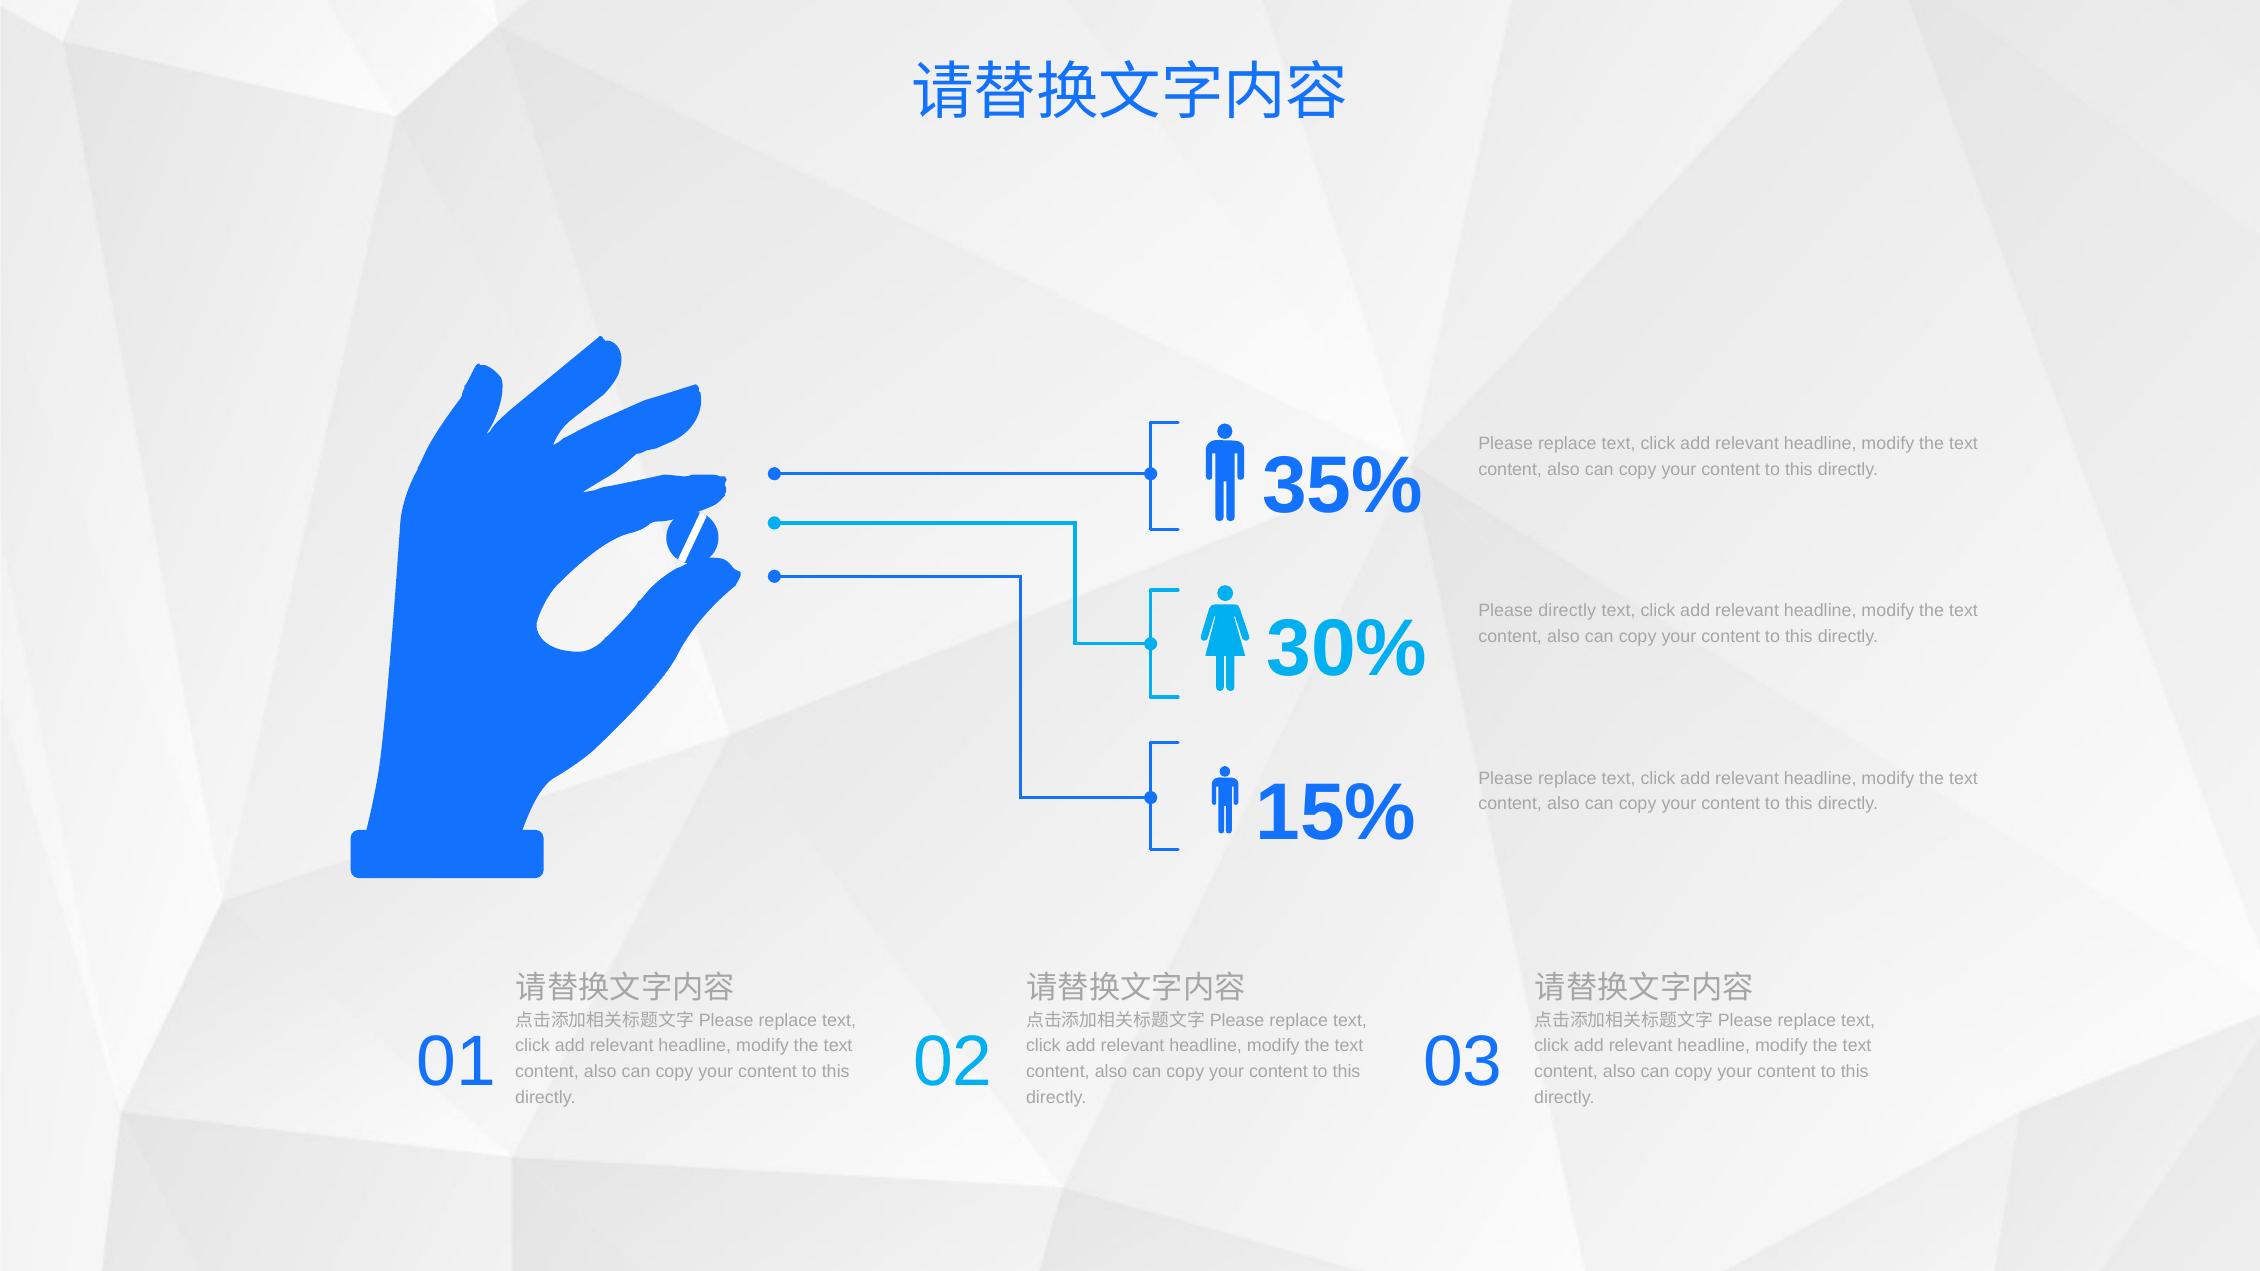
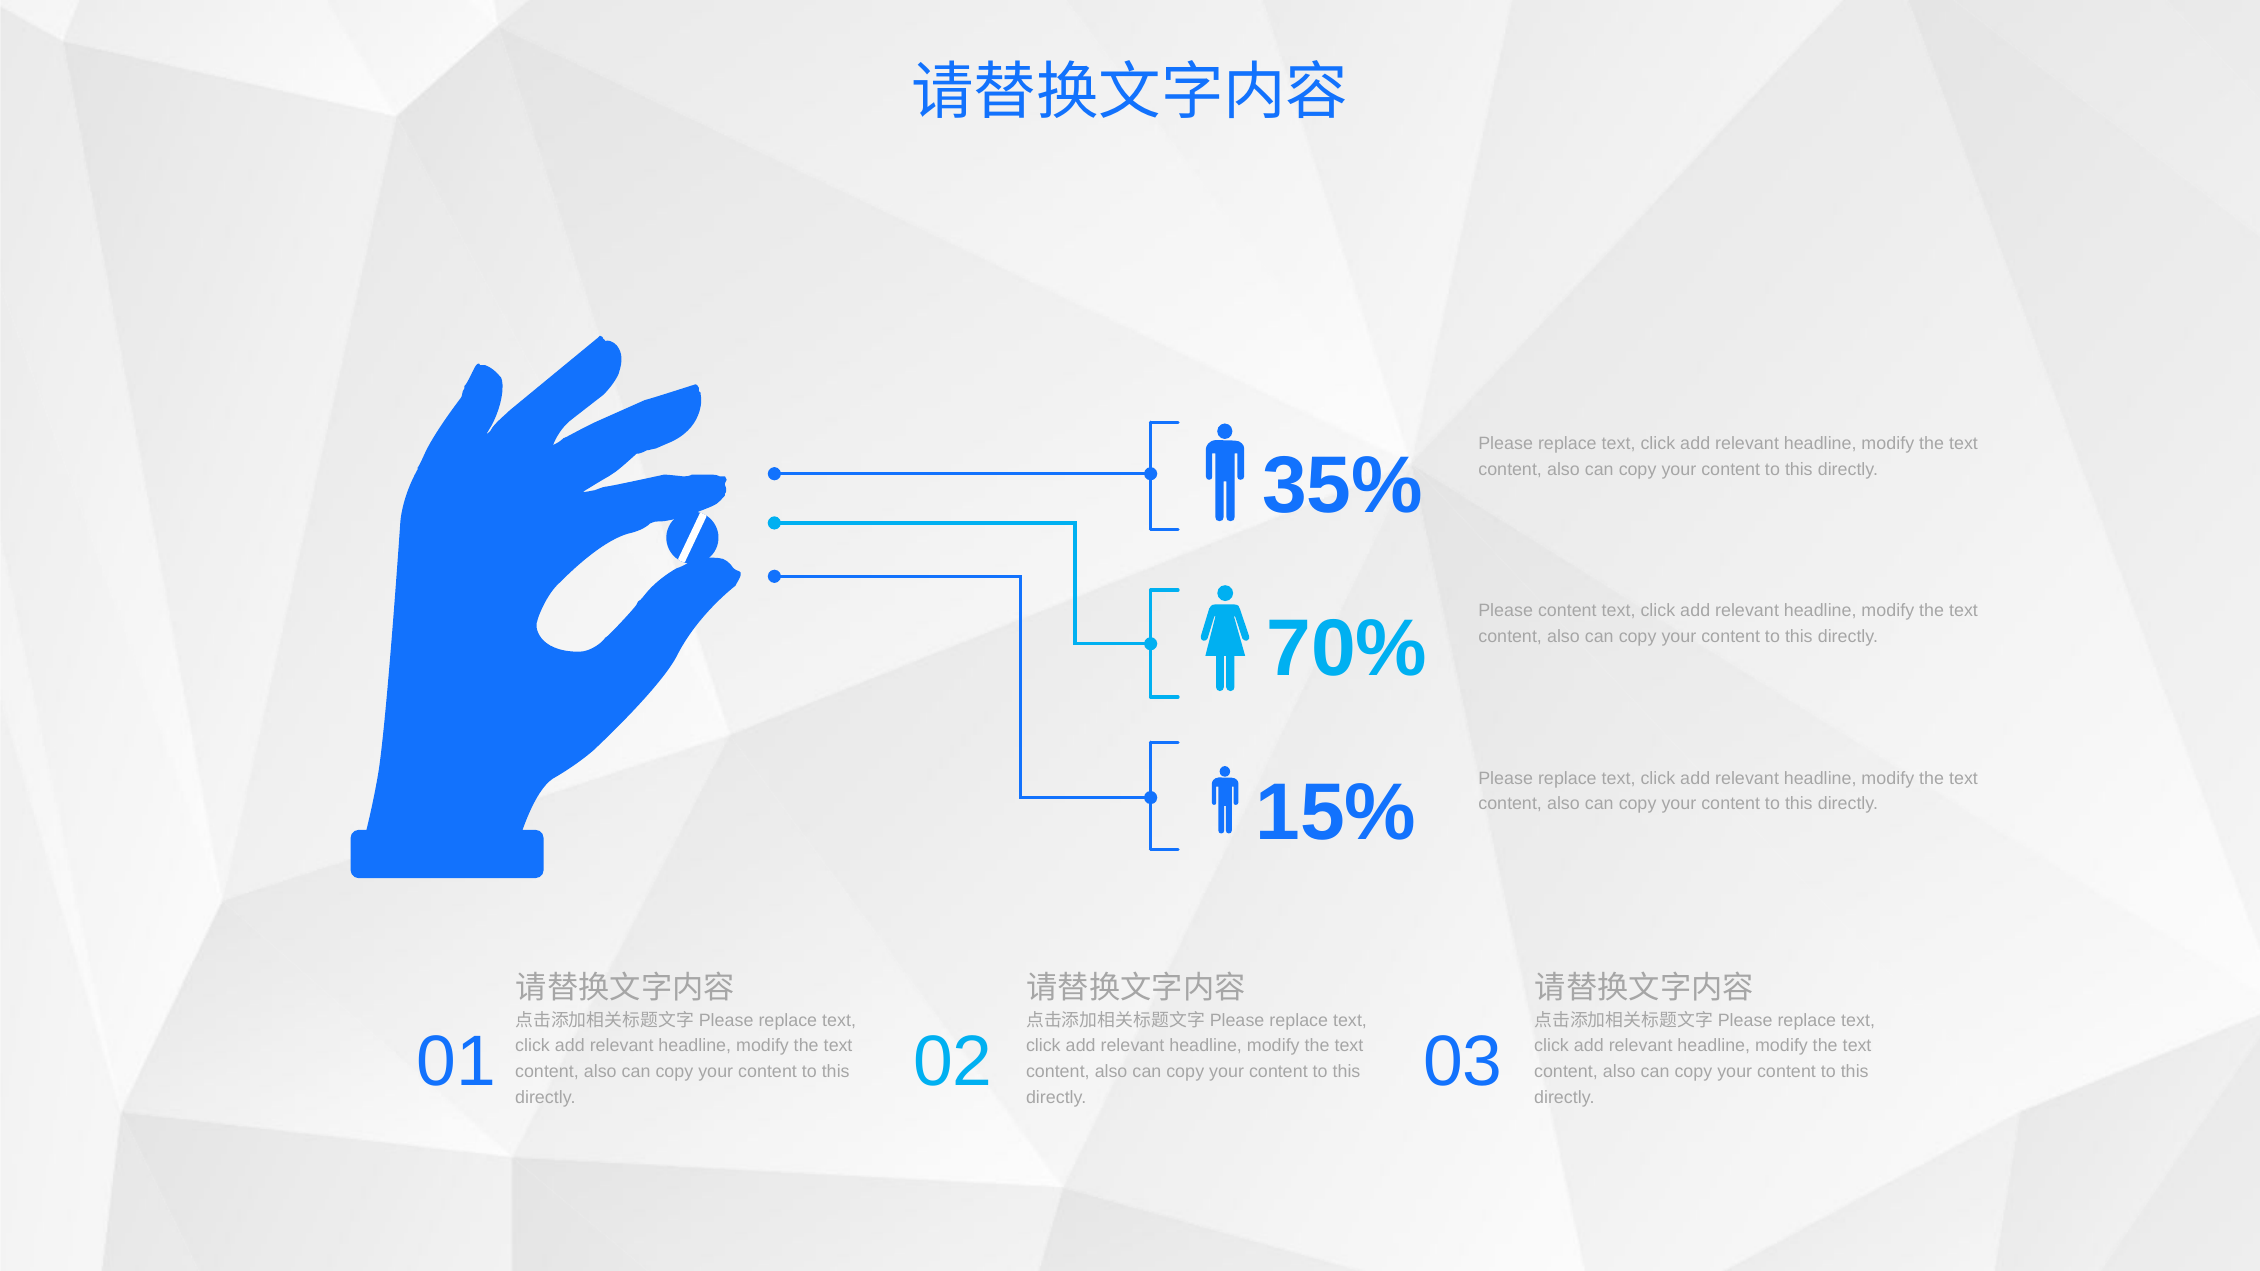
Please directly: directly -> content (1567, 611)
30%: 30% -> 70% (1347, 649)
